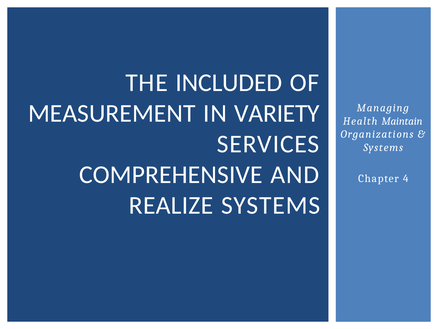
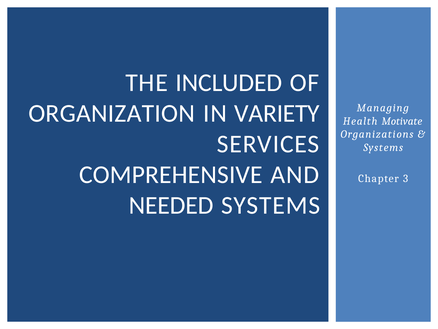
MEASUREMENT: MEASUREMENT -> ORGANIZATION (112, 113)
Maintain: Maintain -> Motivate (402, 121)
4: 4 -> 3 (406, 178)
REALIZE: REALIZE -> NEEDED (171, 205)
